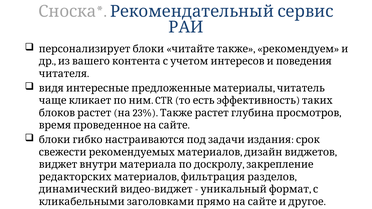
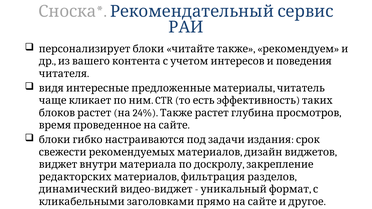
23%: 23% -> 24% (145, 113)
